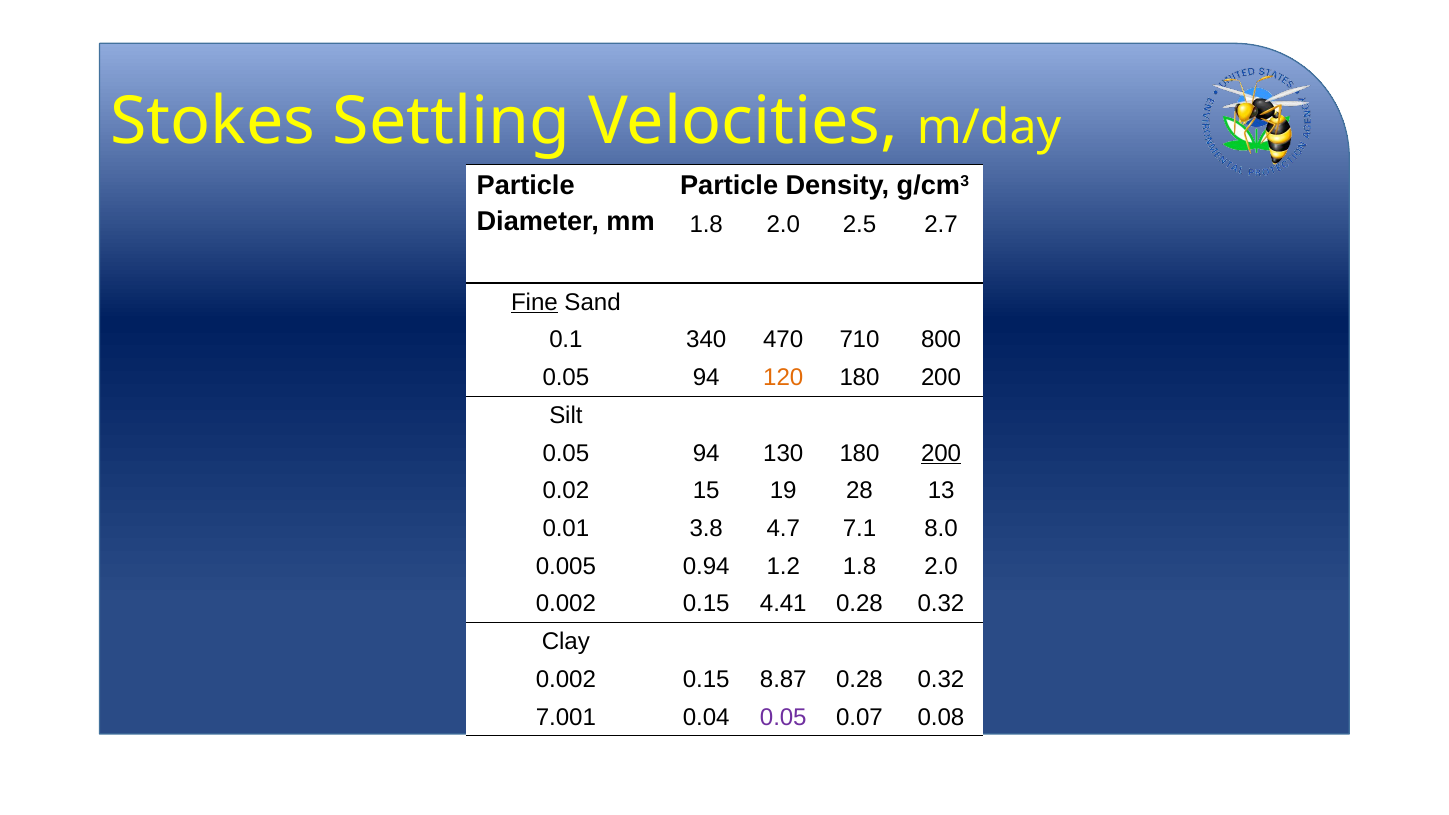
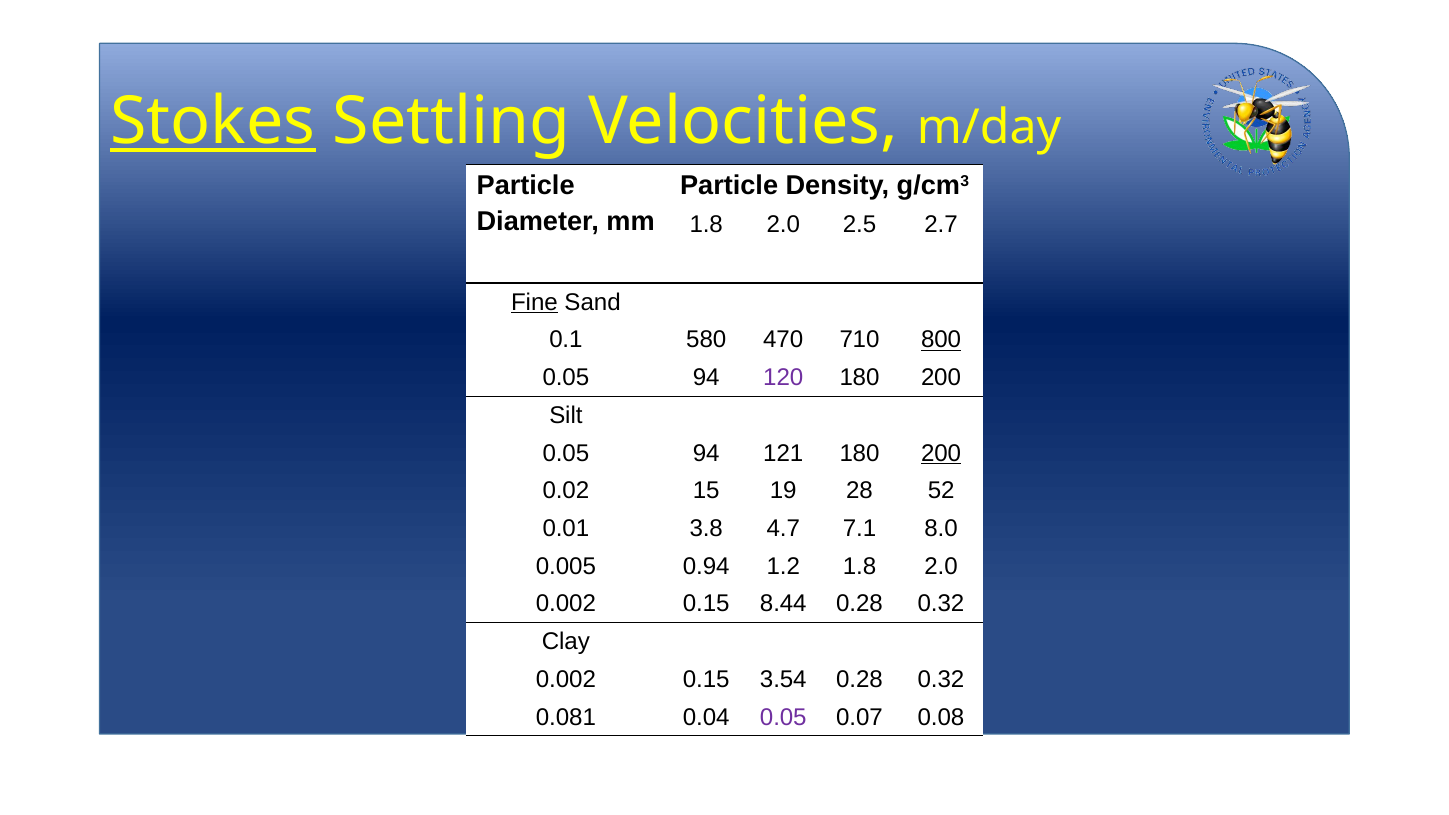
Stokes underline: none -> present (213, 122)
340: 340 -> 580 (706, 340)
800 underline: none -> present (941, 340)
120 colour: orange -> purple (783, 378)
130: 130 -> 121 (783, 453)
13: 13 -> 52 (941, 491)
4.41: 4.41 -> 8.44 (783, 604)
8.87: 8.87 -> 3.54 (783, 680)
7.001: 7.001 -> 0.081 (566, 717)
